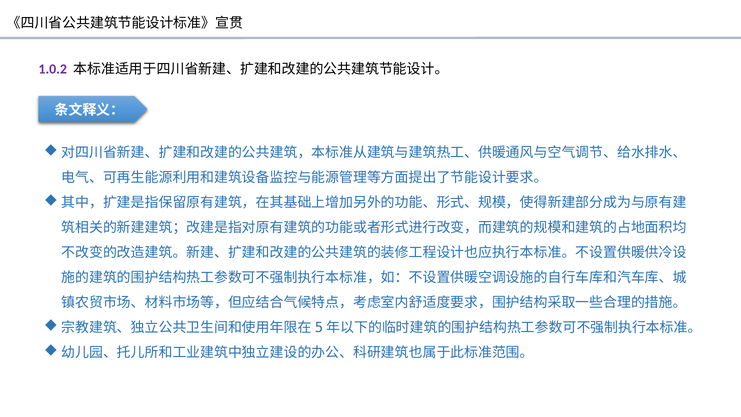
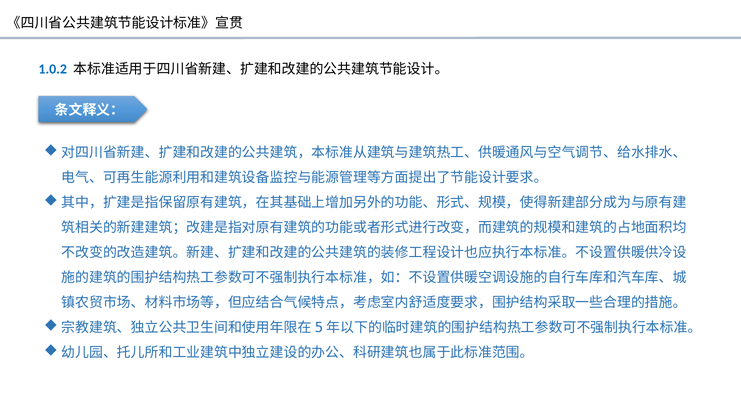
1.0.2 colour: purple -> blue (53, 69)
